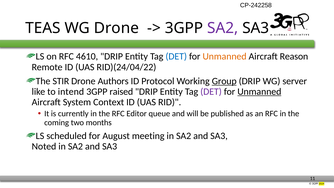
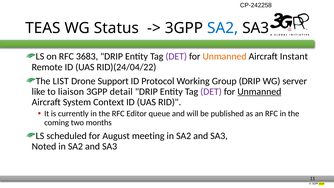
WG Drone: Drone -> Status (116, 28)
SA2 colour: purple -> blue (223, 28)
4610: 4610 -> 3683 (87, 56)
DET colour: blue -> purple (176, 56)
Reason: Reason -> Instant (294, 56)
STIR: STIR -> LIST (61, 81)
Authors: Authors -> Support (113, 81)
Group underline: present -> none (224, 81)
intend: intend -> liaison (71, 92)
raised: raised -> detail (121, 92)
